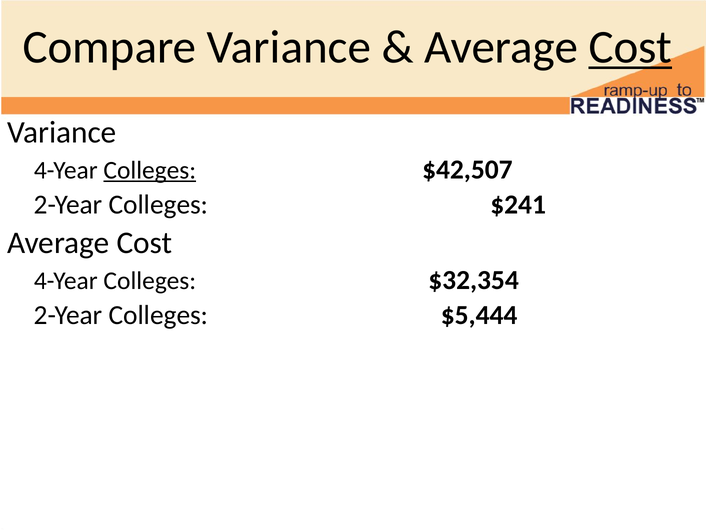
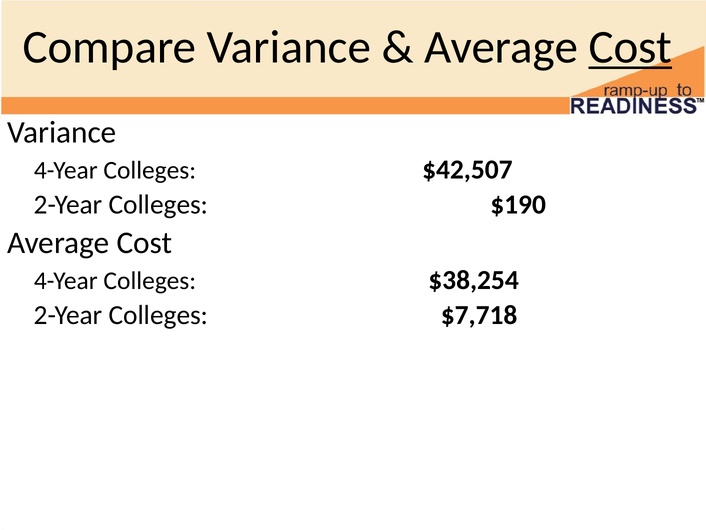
Colleges underline: present -> none (150, 170)
$241: $241 -> $190 (518, 204)
$32,354: $32,354 -> $38,254 (474, 280)
$5,444: $5,444 -> $7,718 (479, 315)
